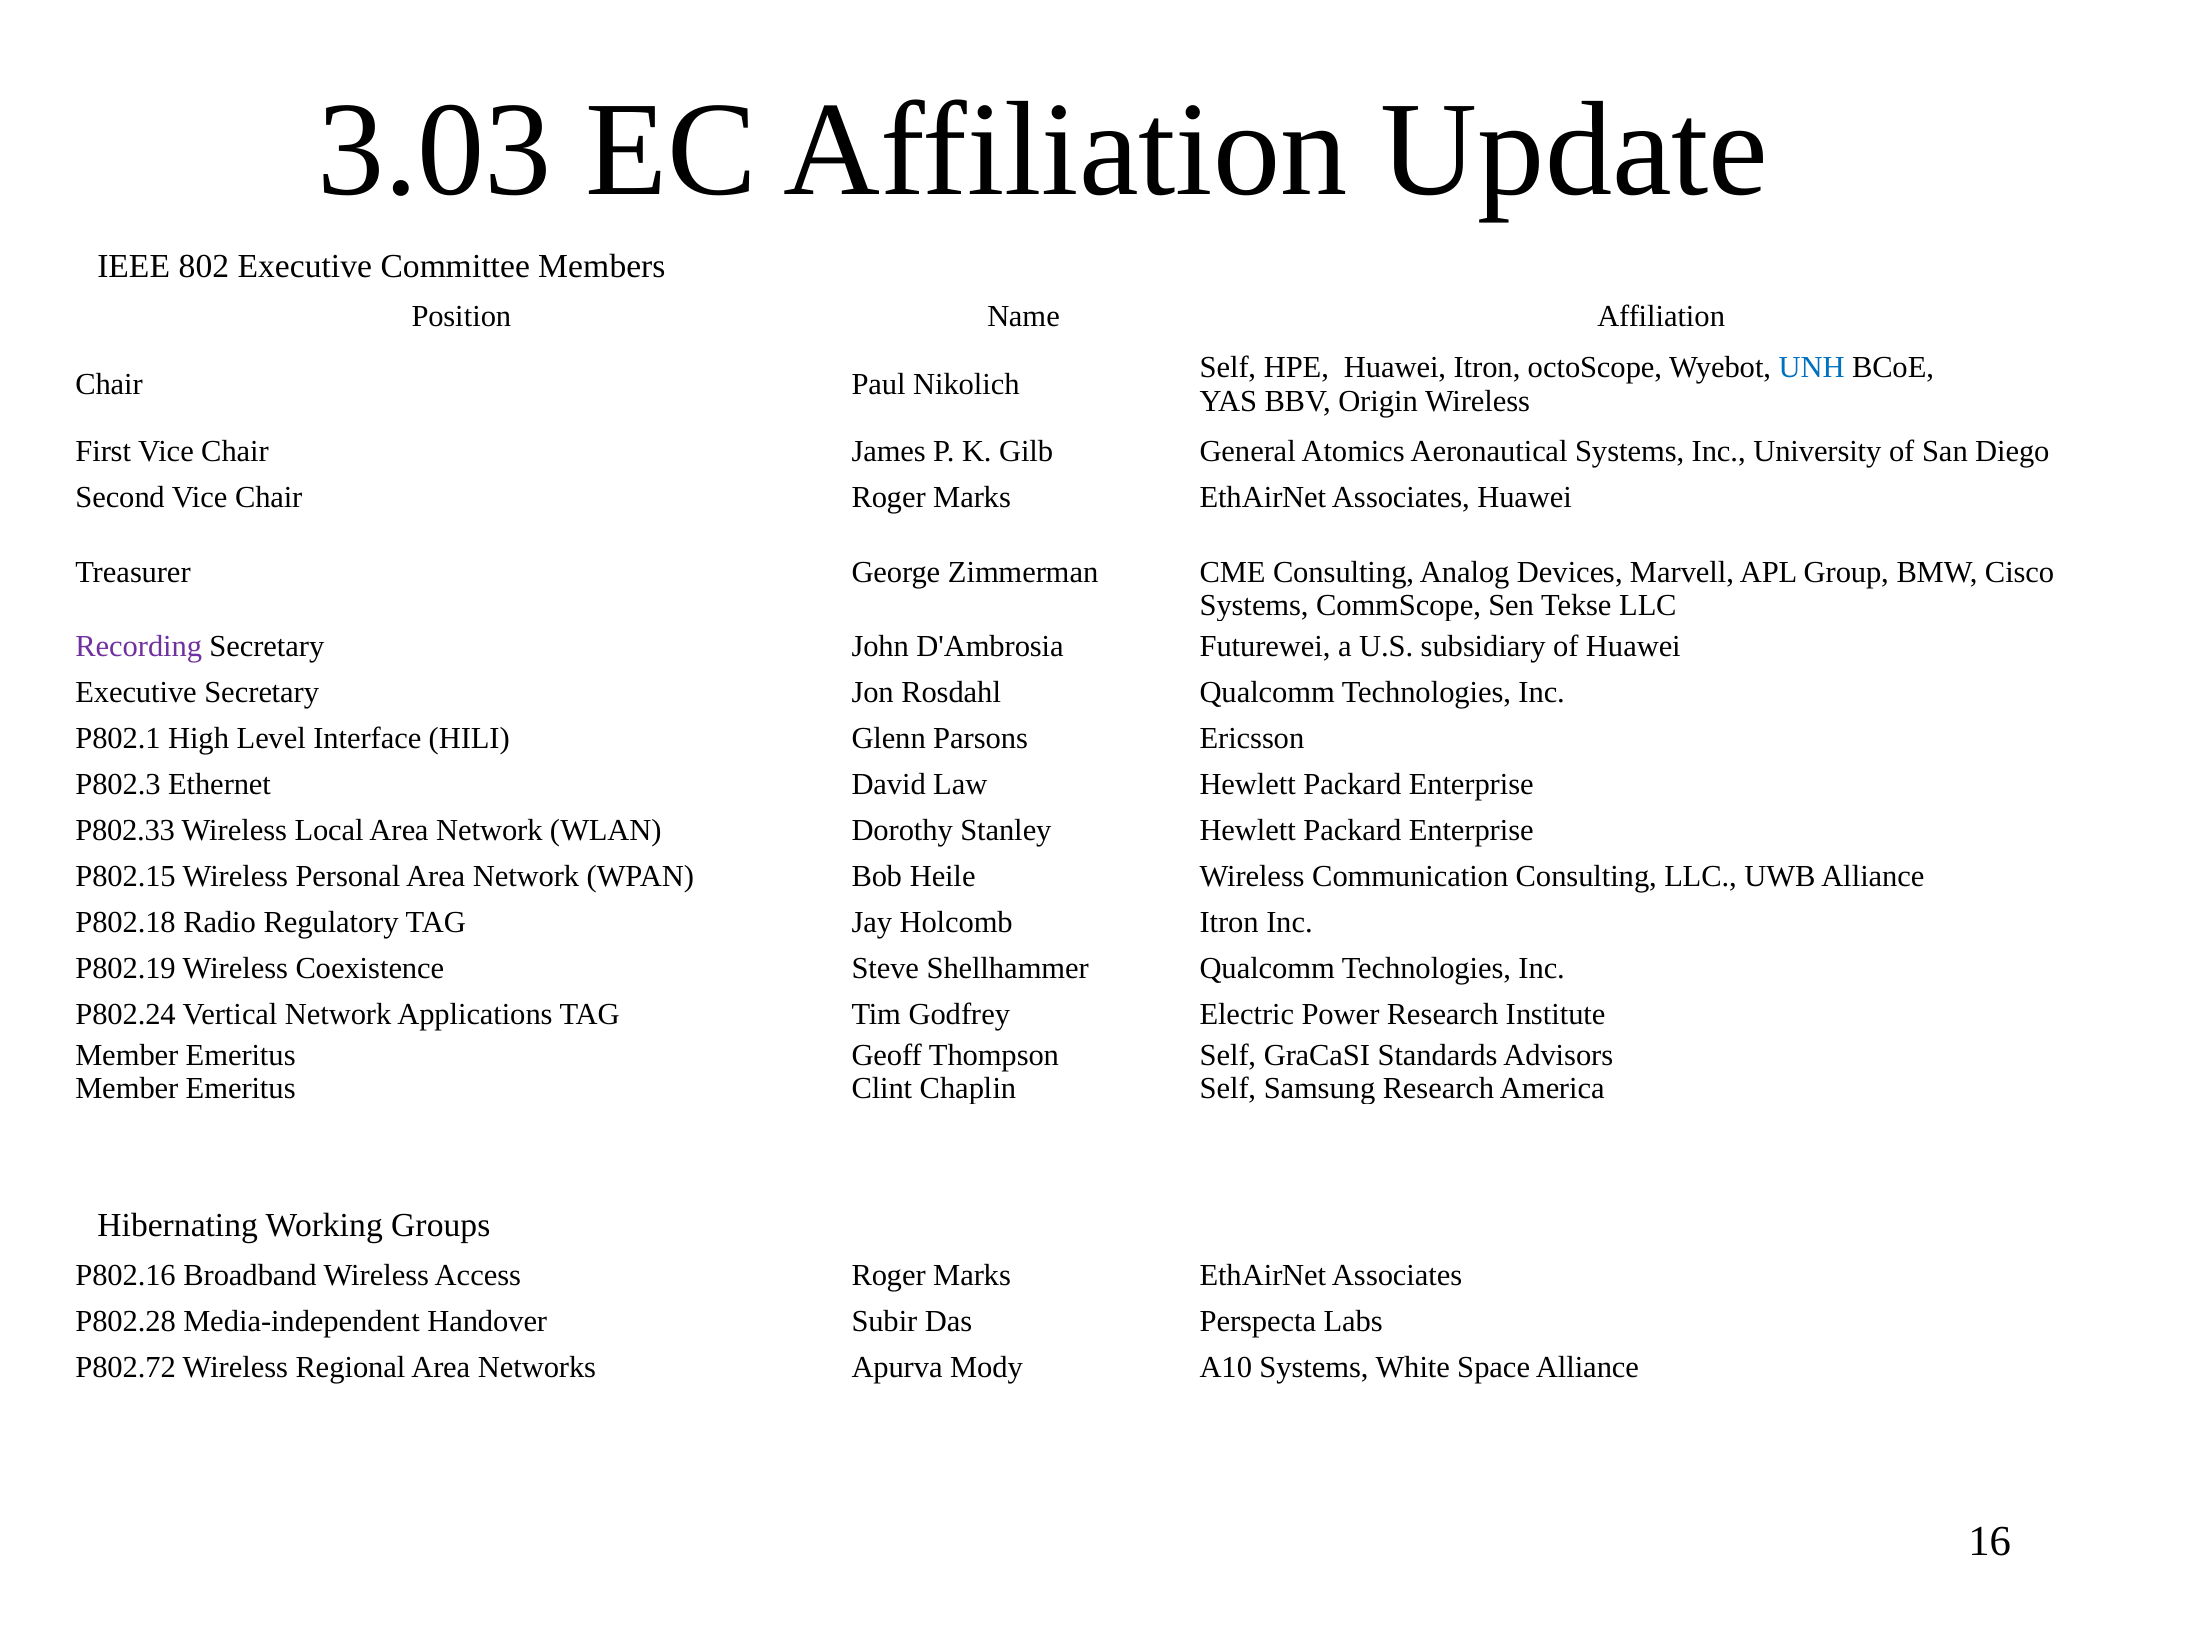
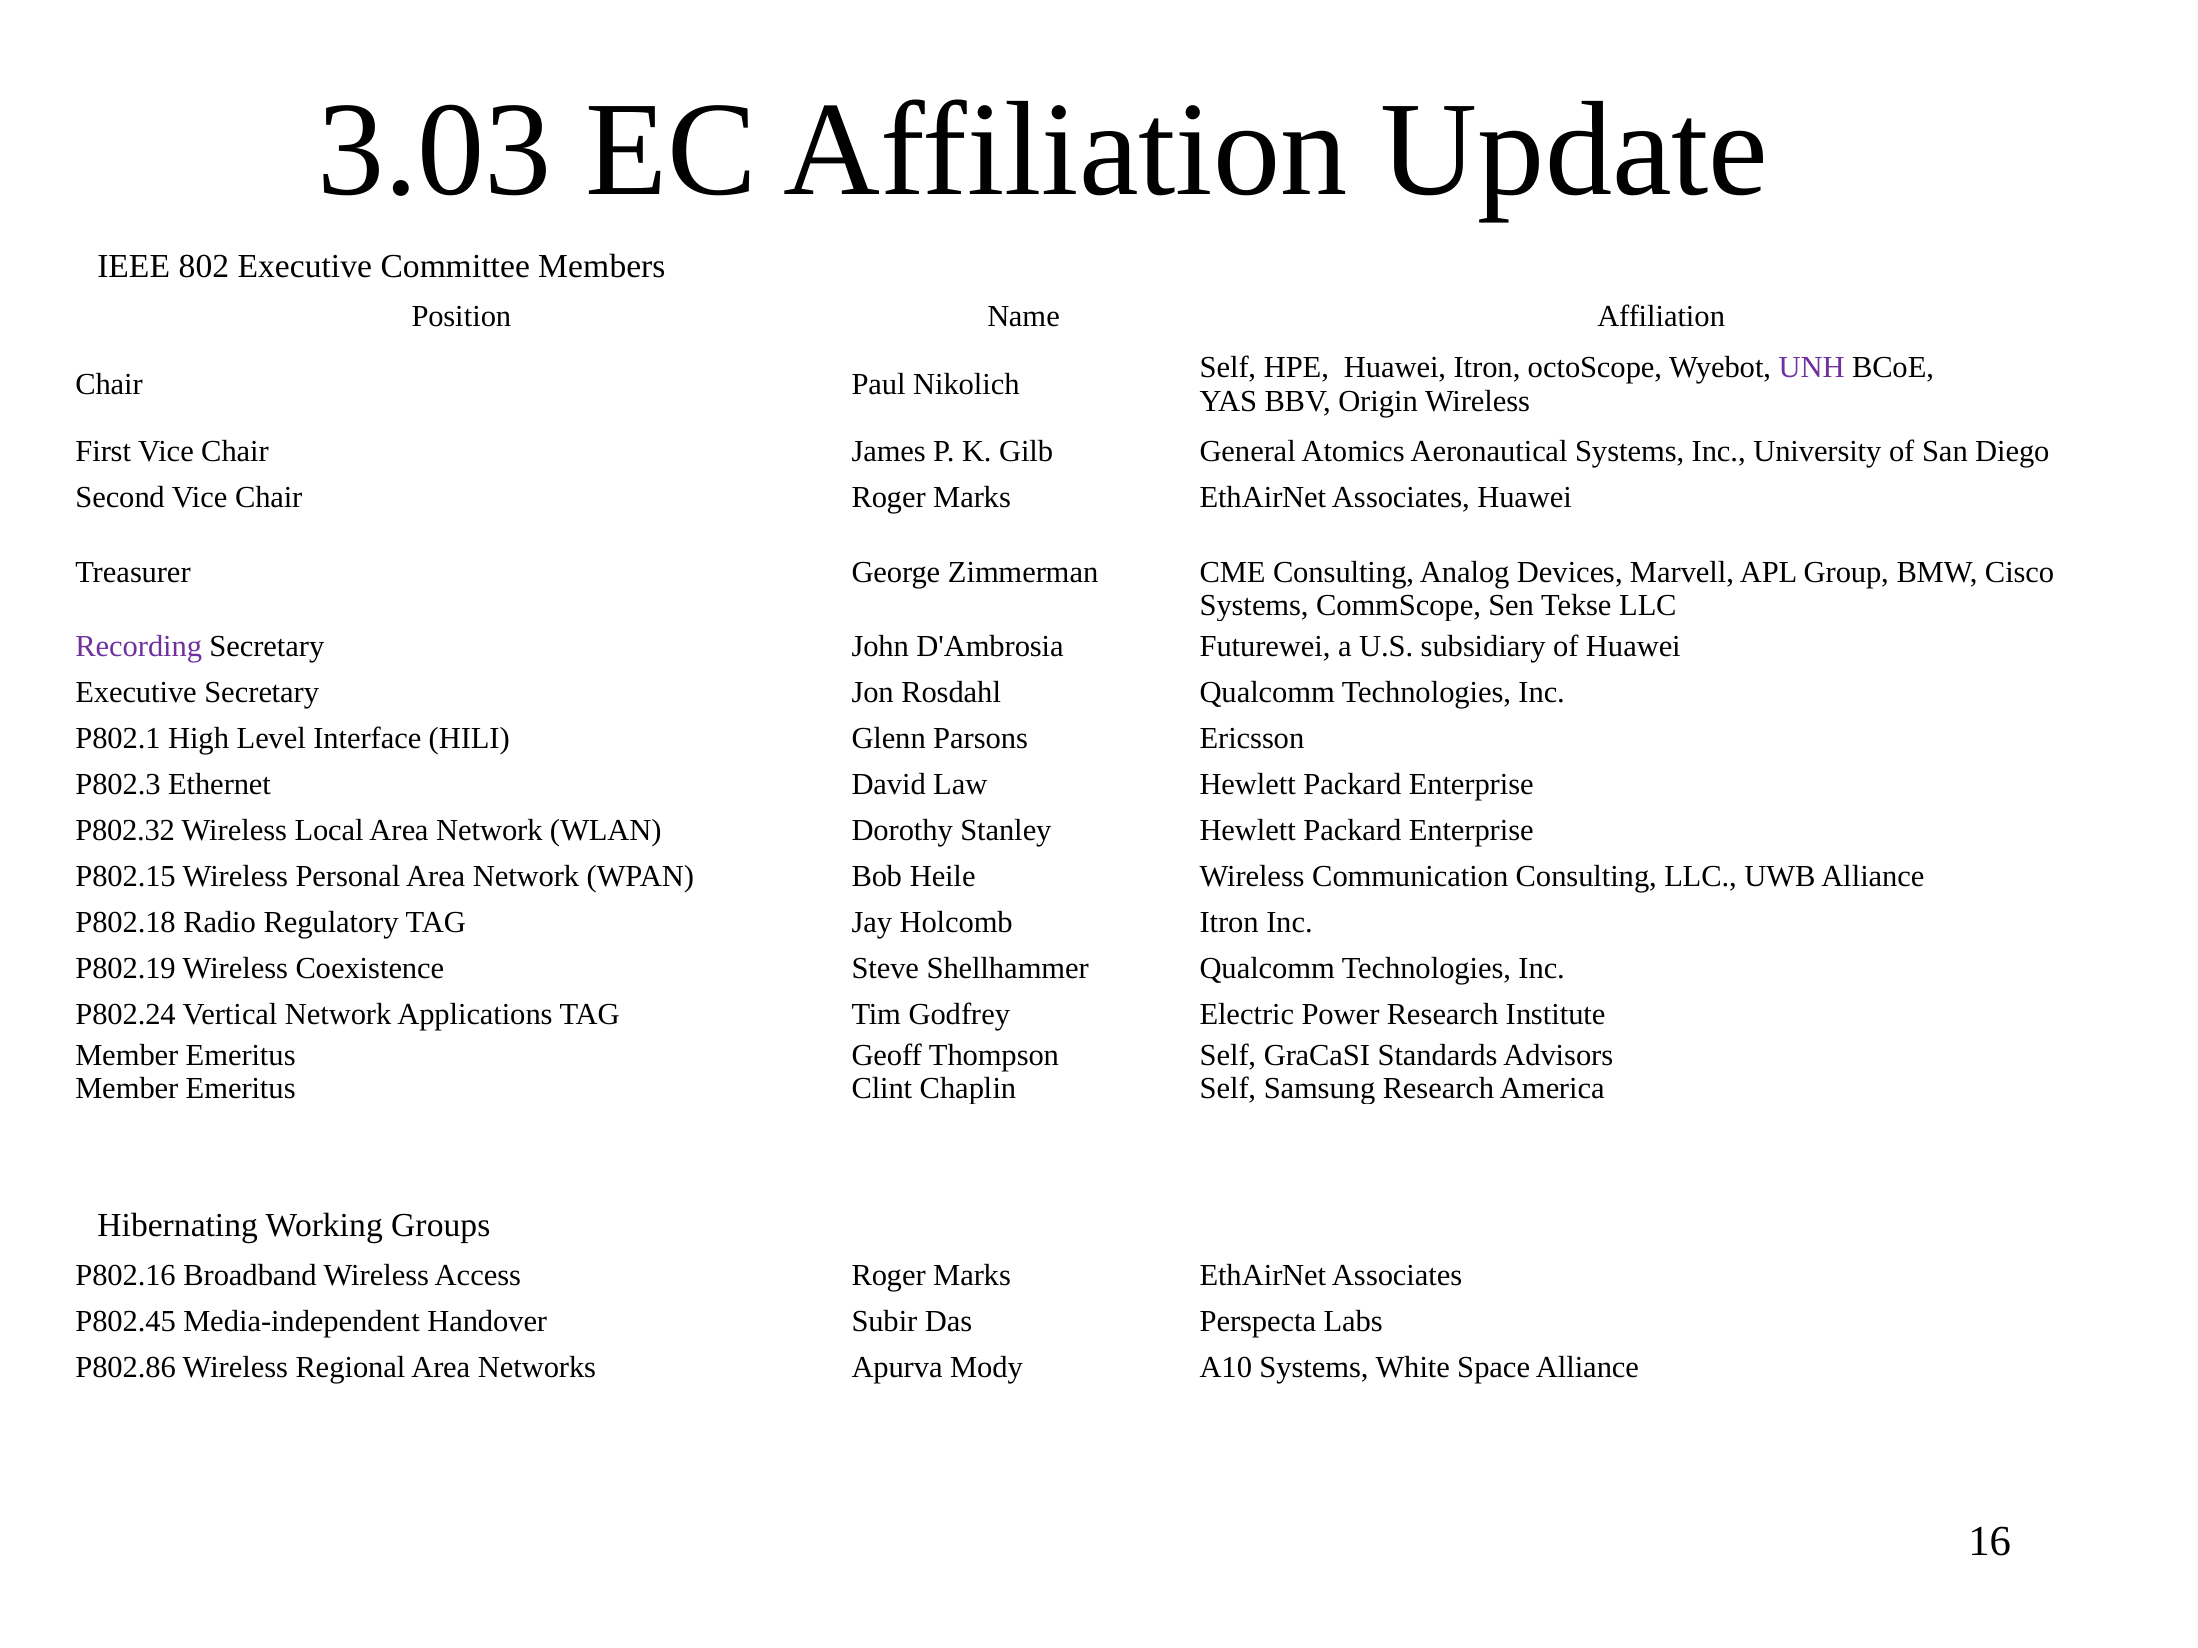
UNH colour: blue -> purple (1812, 367)
P802.33: P802.33 -> P802.32 (125, 831)
P802.28: P802.28 -> P802.45 (126, 1322)
P802.72: P802.72 -> P802.86 (126, 1368)
